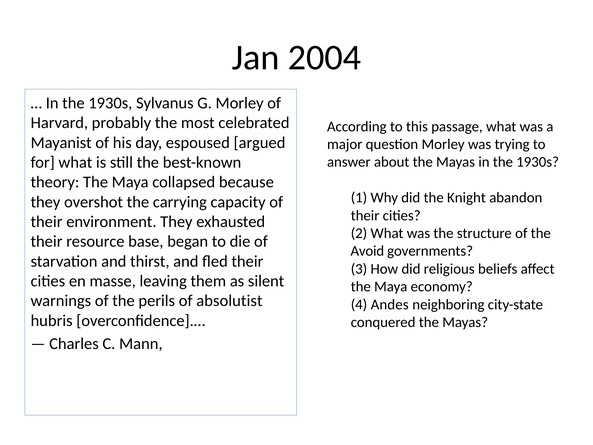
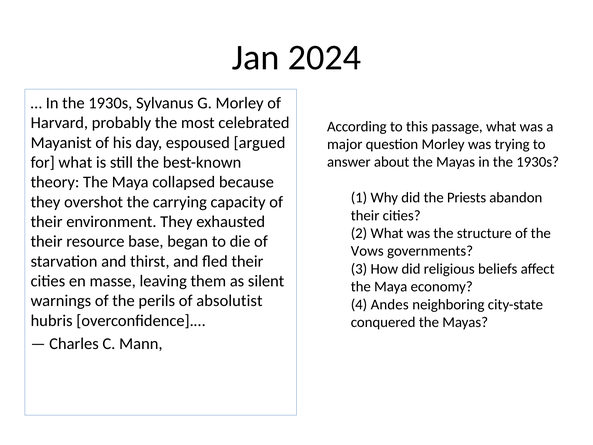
2004: 2004 -> 2024 (324, 57)
Knight: Knight -> Priests (467, 198)
Avoid: Avoid -> Vows (367, 251)
